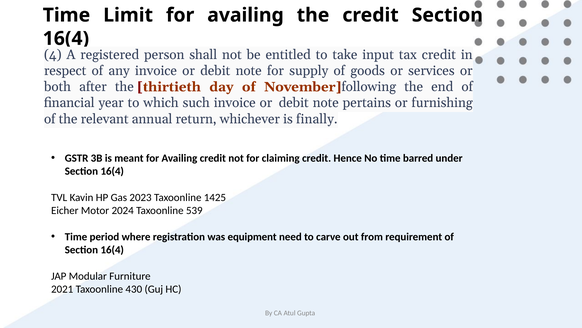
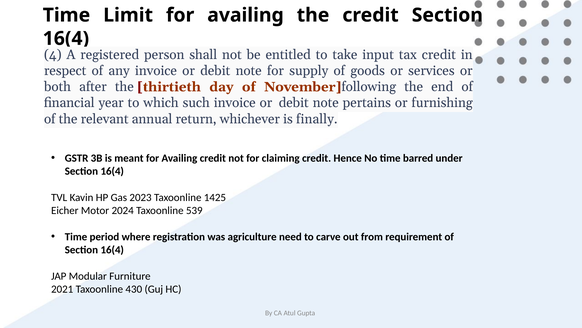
equipment: equipment -> agriculture (252, 236)
